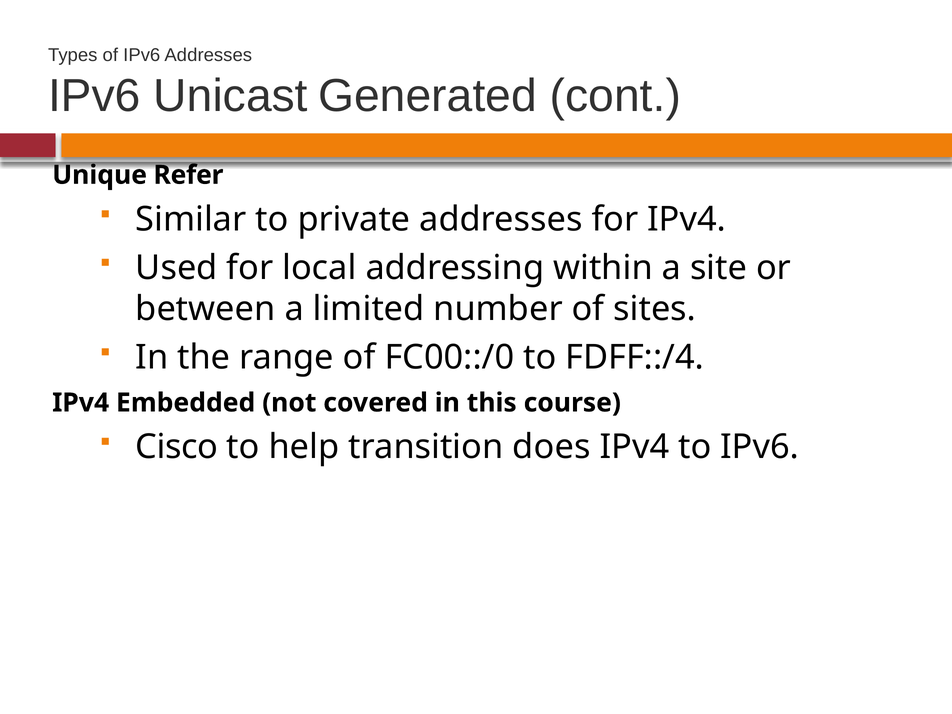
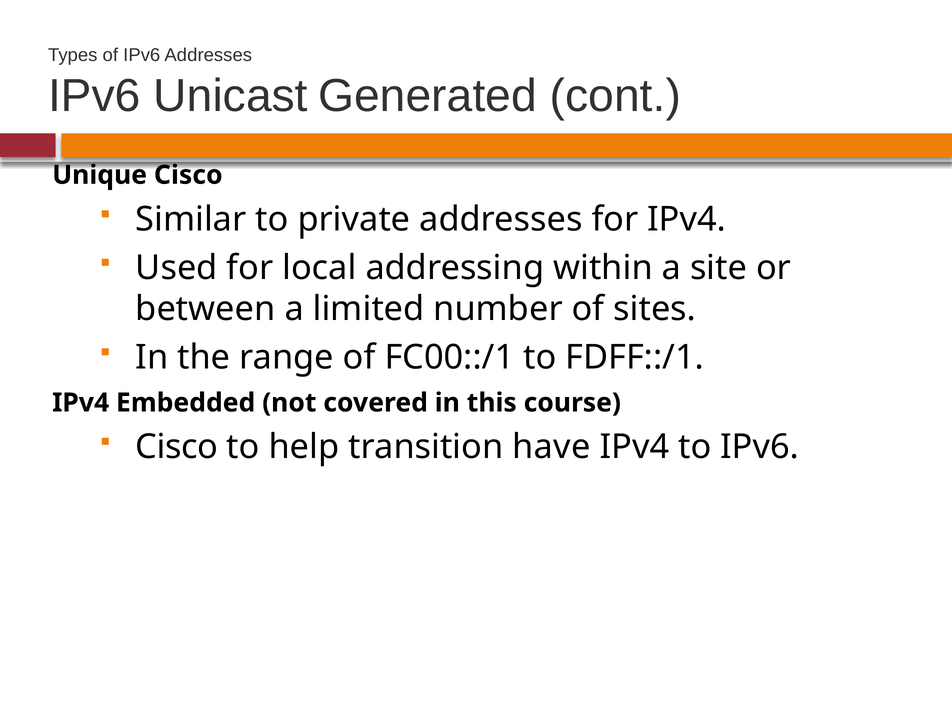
Unique Refer: Refer -> Cisco (188, 175)
FC00::/0: FC00::/0 -> FC00::/1 (449, 358)
FDFF::/4: FDFF::/4 -> FDFF::/1 (635, 358)
does: does -> have (551, 447)
